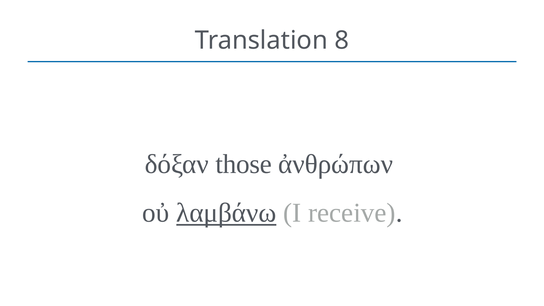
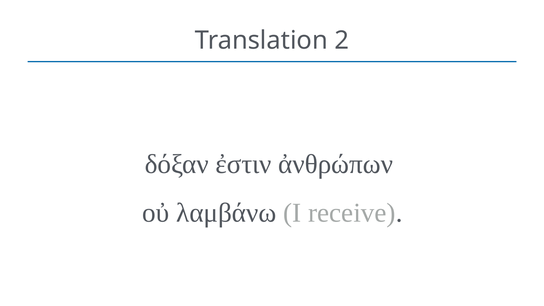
8: 8 -> 2 (342, 40)
those: those -> ἐστιν (244, 164)
λαμβάνω underline: present -> none (226, 213)
